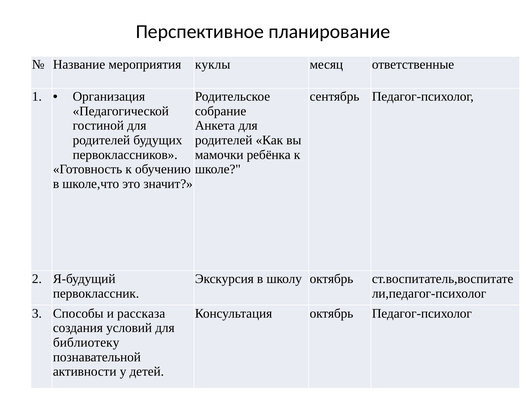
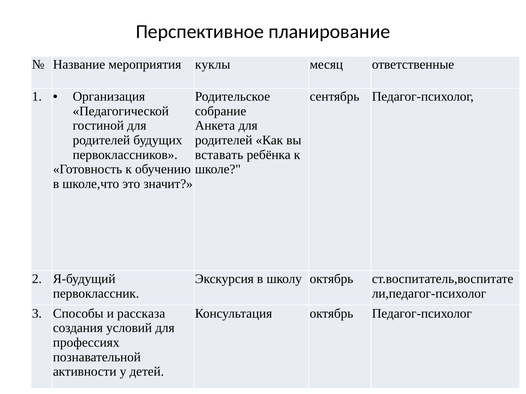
мамочки: мамочки -> вставать (219, 155)
библиотеку: библиотеку -> профессиях (86, 343)
